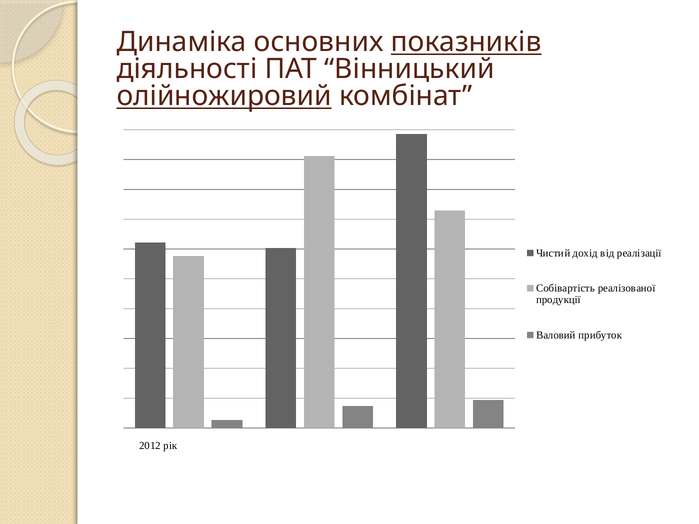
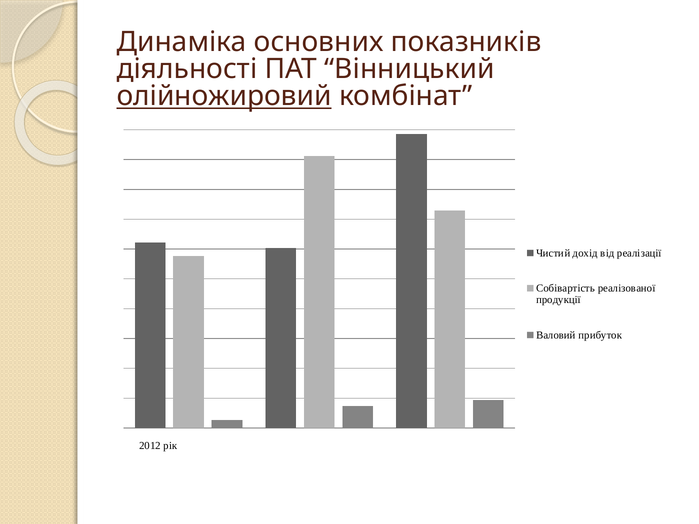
показників underline: present -> none (466, 42)
